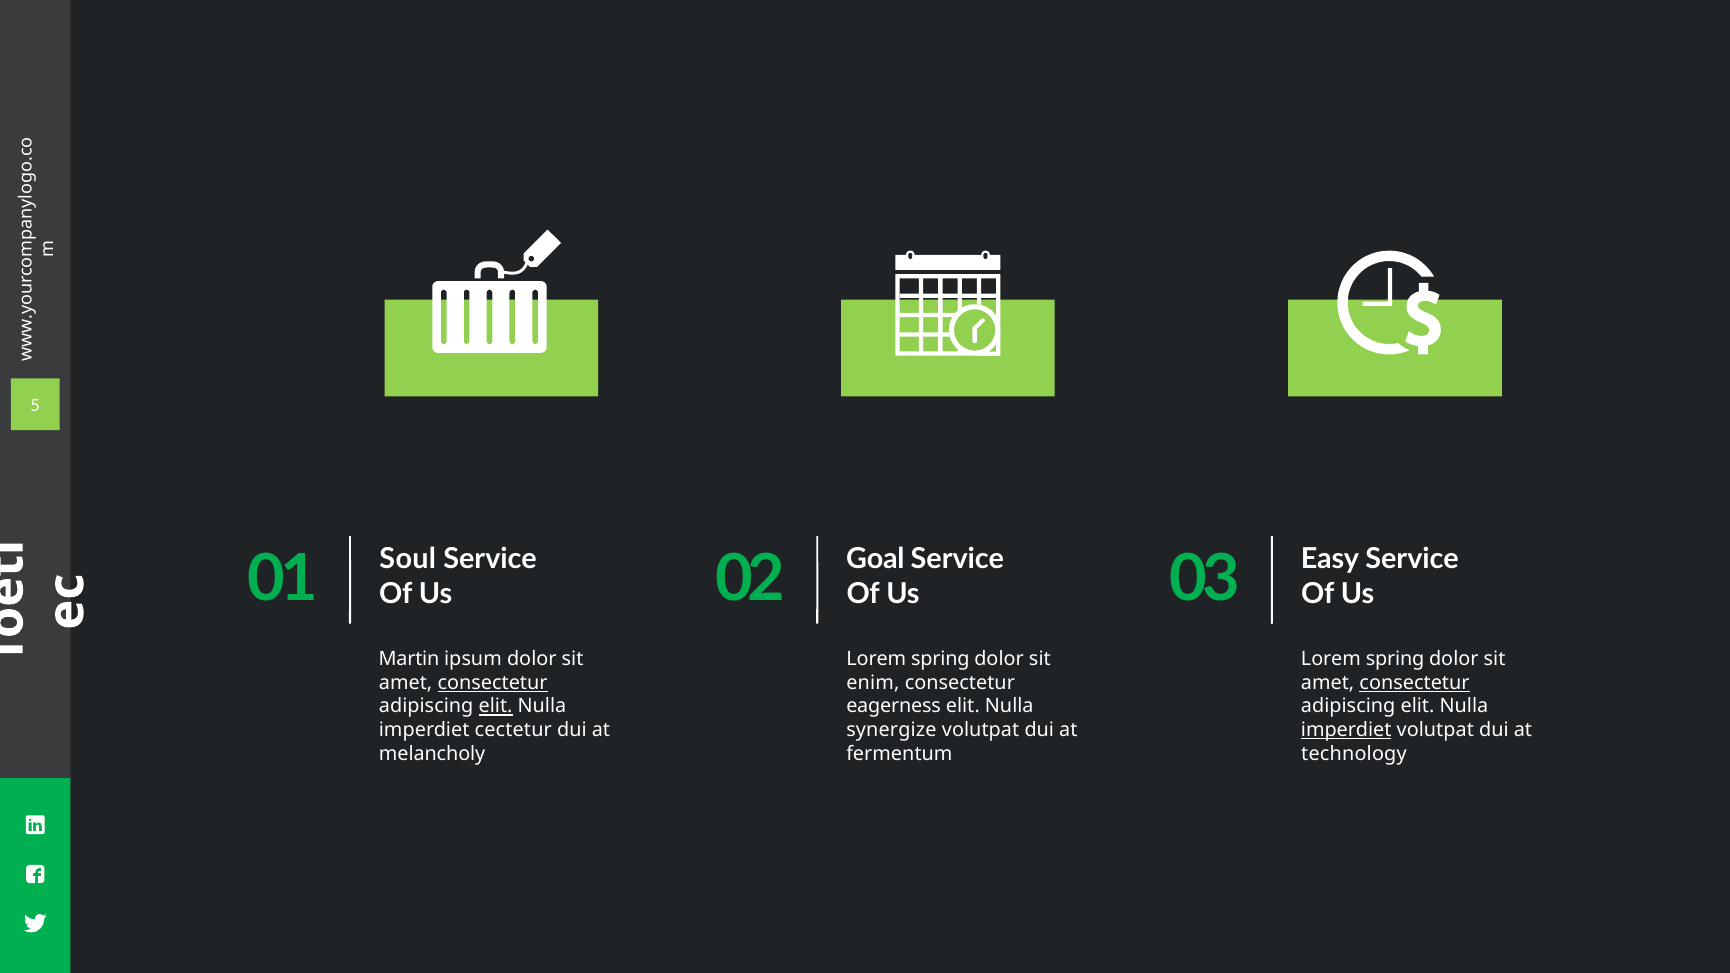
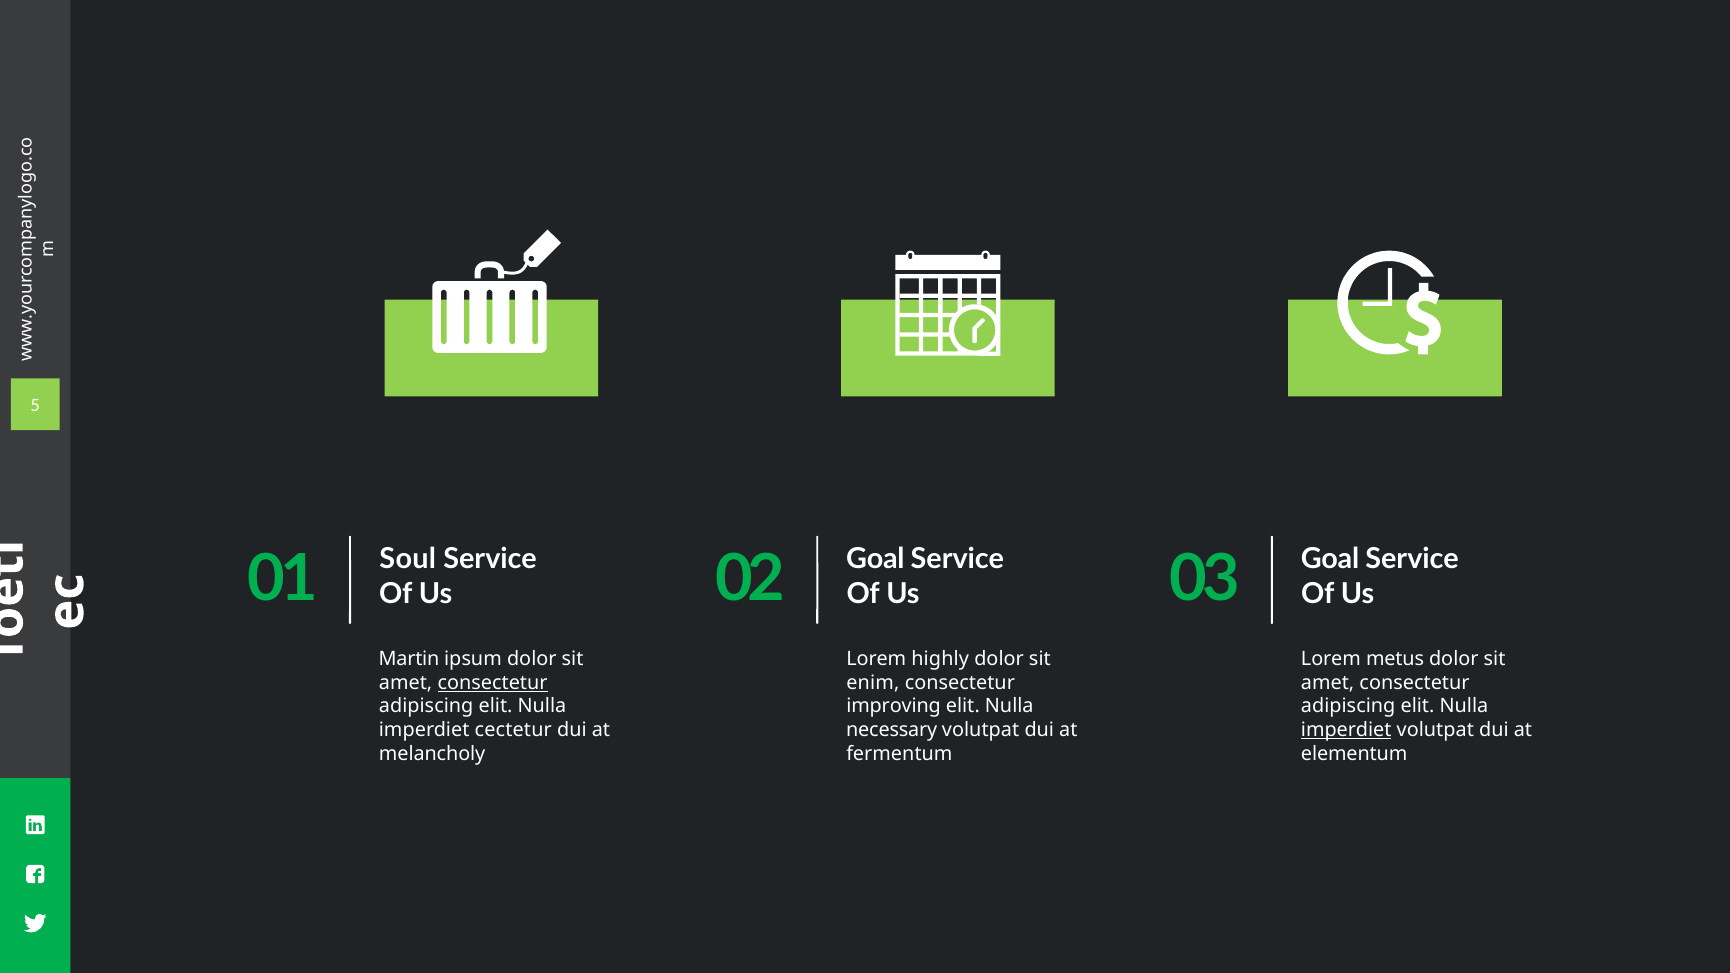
03 Easy: Easy -> Goal (1330, 560)
spring: spring -> highly (940, 659)
spring: spring -> metus (1395, 659)
consectetur underline: present -> none (1415, 683)
elit underline: present -> none (496, 707)
eagerness: eagerness -> improving (894, 707)
synergize: synergize -> necessary (892, 730)
technology: technology -> elementum (1354, 754)
